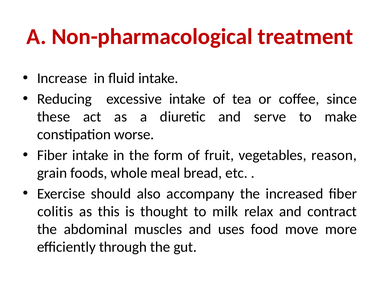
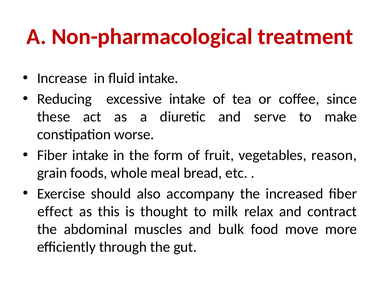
colitis: colitis -> effect (55, 211)
uses: uses -> bulk (231, 229)
